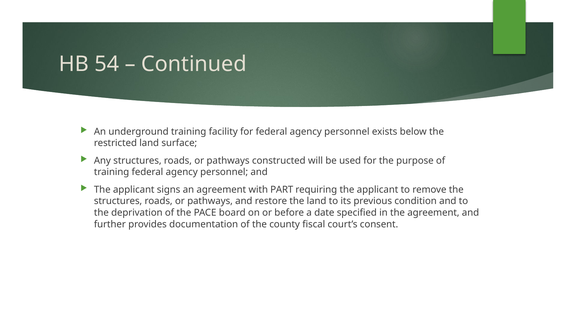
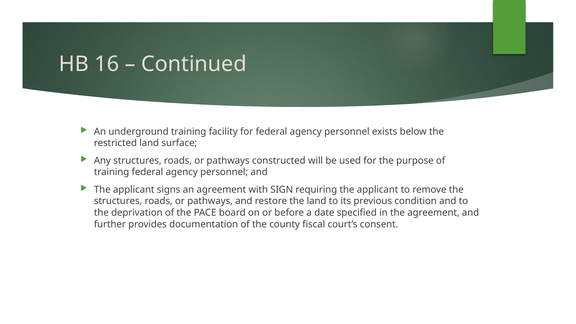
54: 54 -> 16 (107, 64)
PART: PART -> SIGN (282, 190)
